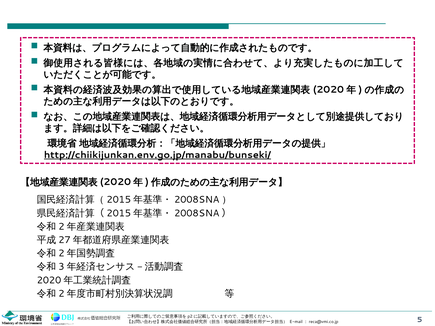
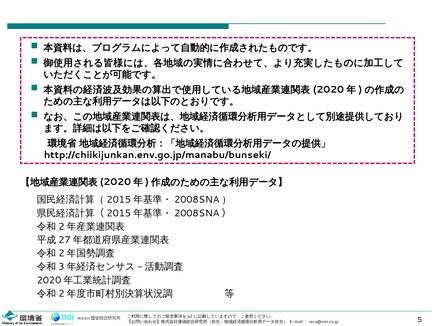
http://chiikijunkan.env.go.jp/manabu/bunseki/ underline: present -> none (157, 155)
